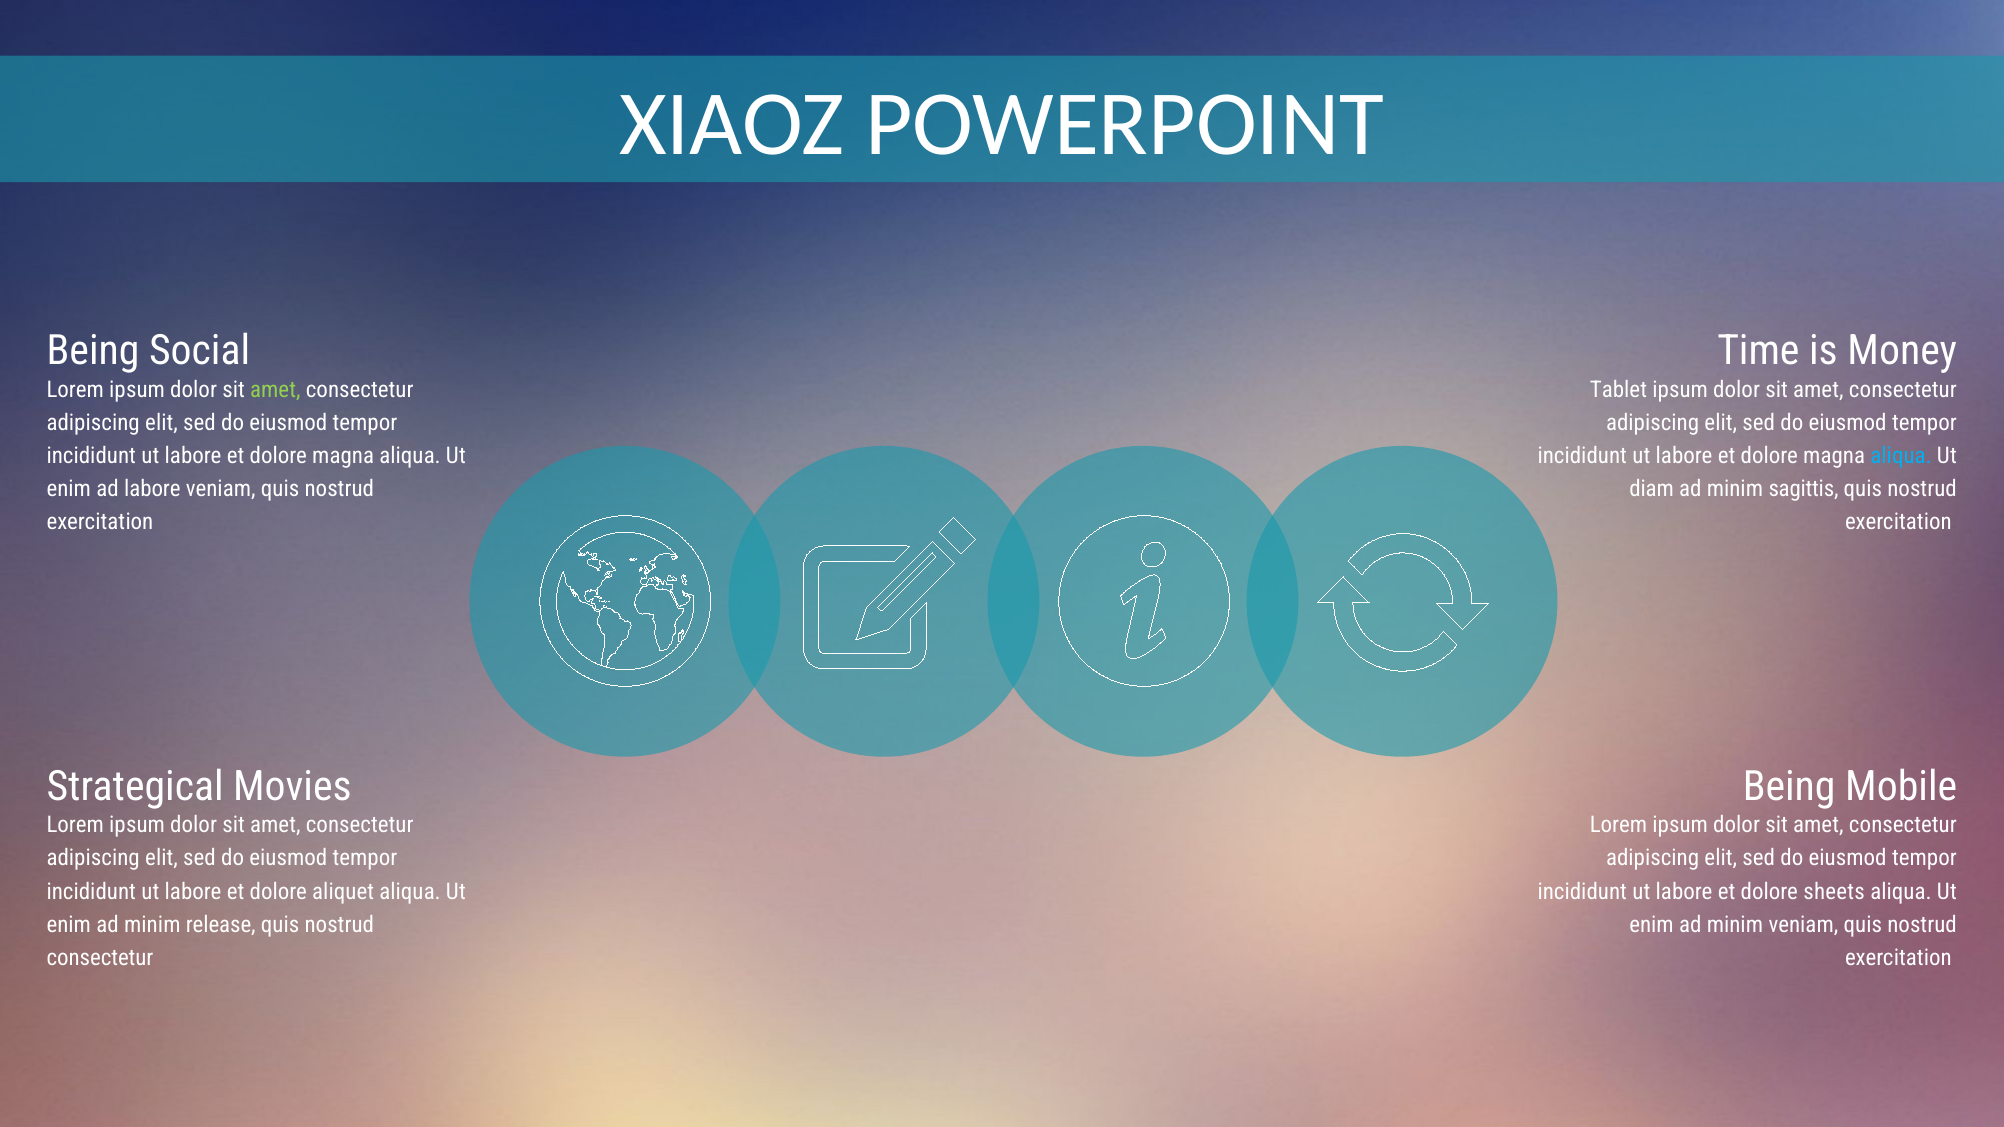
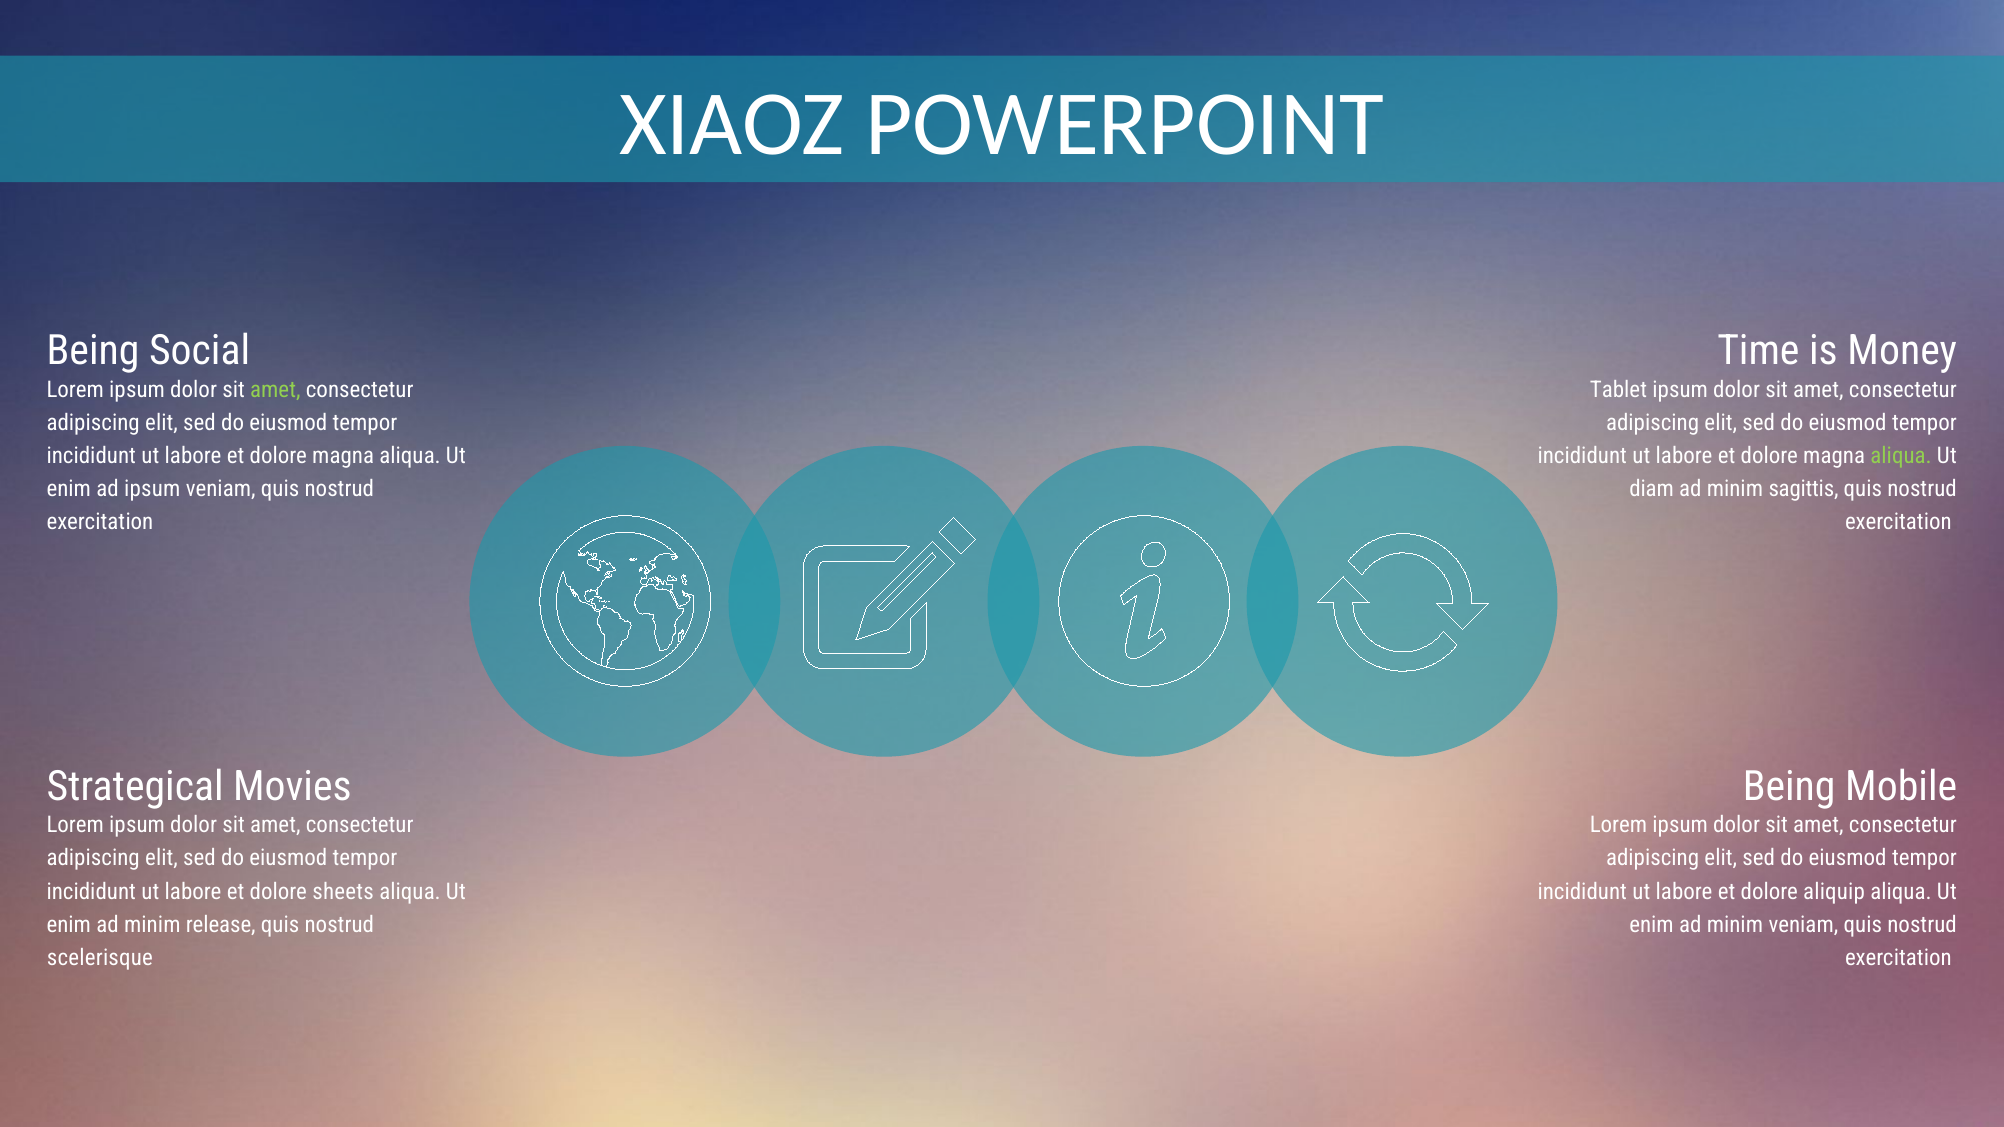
aliqua colour: light blue -> light green (1901, 456)
ad labore: labore -> ipsum (152, 489)
aliquet: aliquet -> sheets (343, 892)
sheets: sheets -> aliquip (1834, 892)
consectetur: consectetur -> scelerisque (100, 958)
